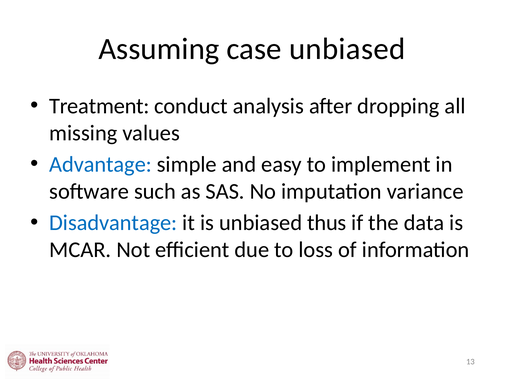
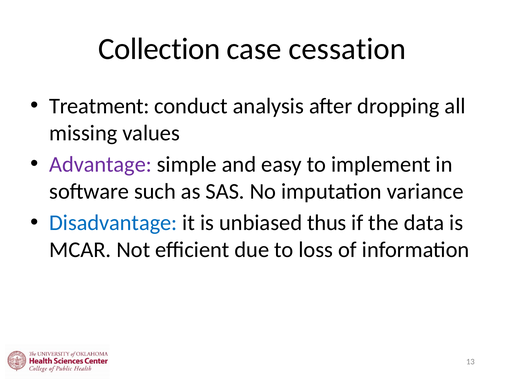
Assuming: Assuming -> Collection (159, 49)
case unbiased: unbiased -> cessation (347, 49)
Advantage colour: blue -> purple (101, 164)
